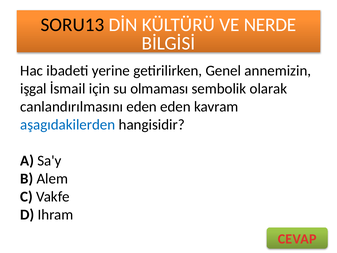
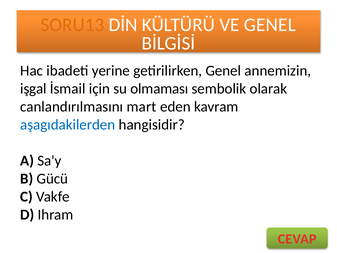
SORU13 colour: black -> orange (72, 25)
VE NERDE: NERDE -> GENEL (270, 25)
canlandırılmasını eden: eden -> mart (142, 107)
Alem: Alem -> Gücü (52, 179)
